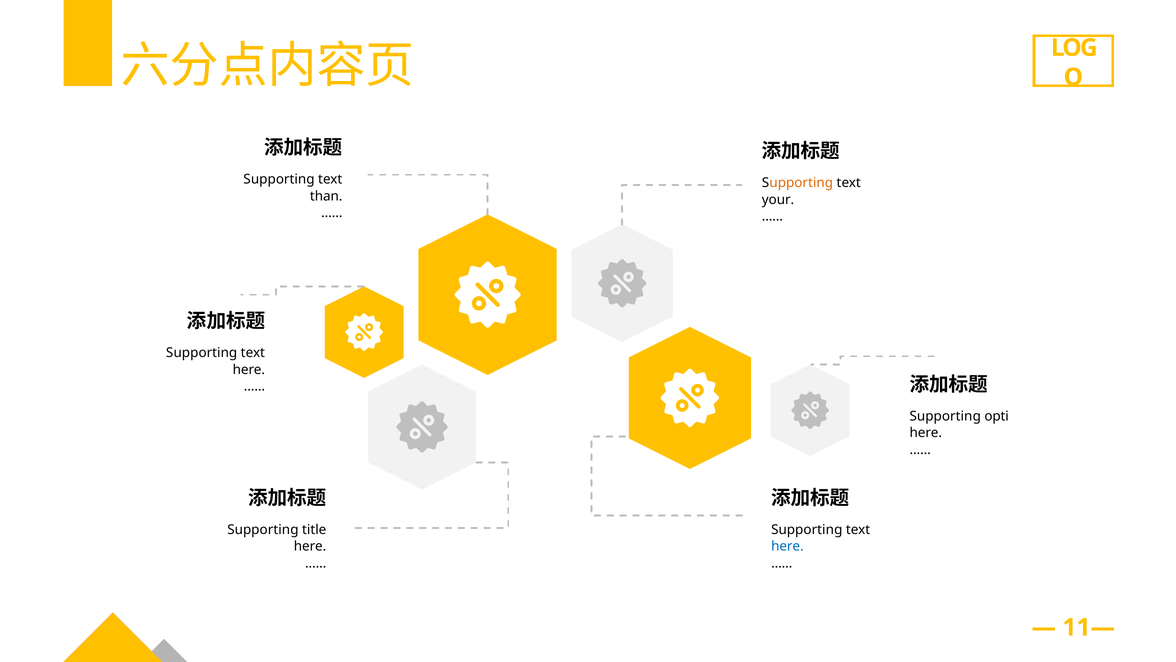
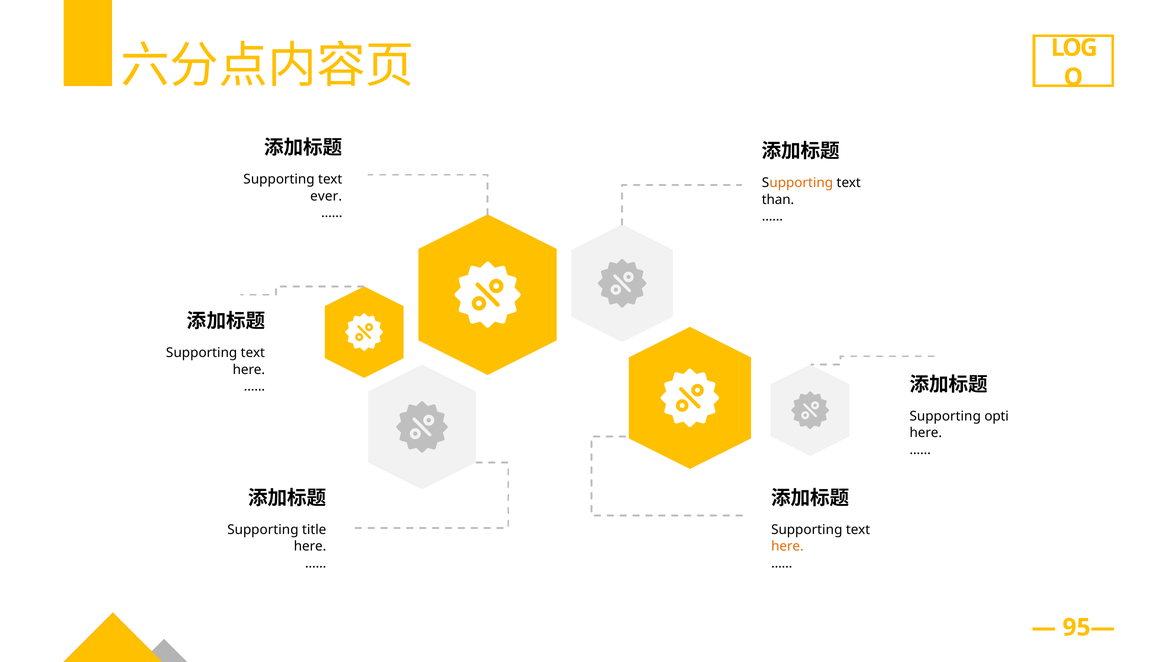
than: than -> ever (326, 196)
your: your -> than (778, 199)
here colour: blue -> orange (787, 546)
11—: 11— -> 95— (1089, 627)
